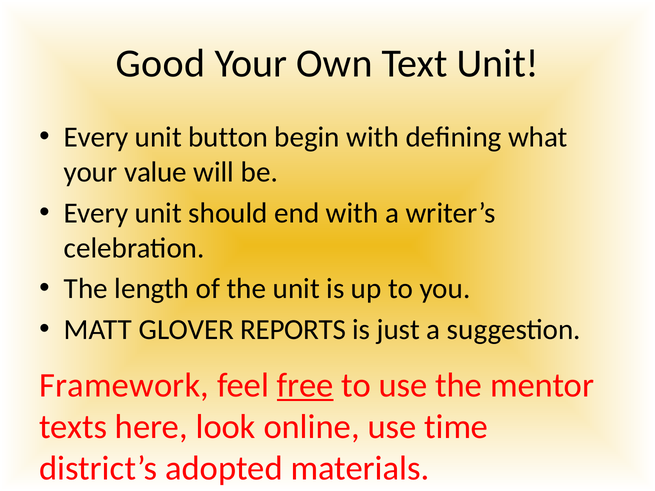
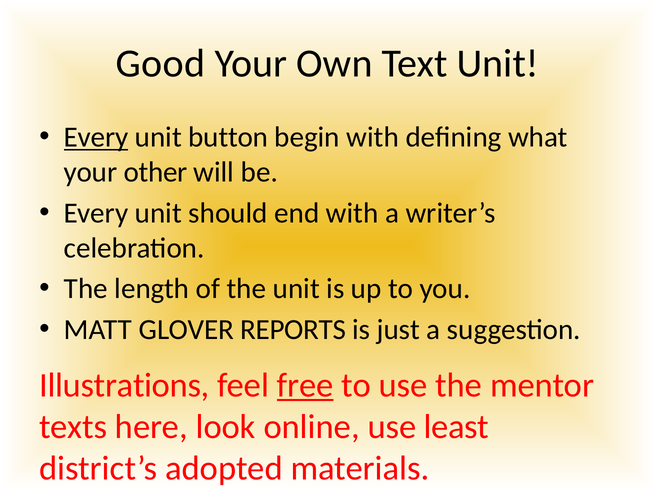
Every underline: none -> present (96, 137)
value: value -> other (155, 172)
Framework: Framework -> Illustrations (124, 385)
time: time -> least (456, 427)
